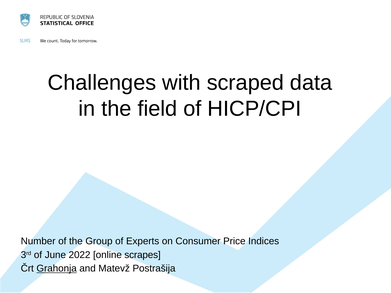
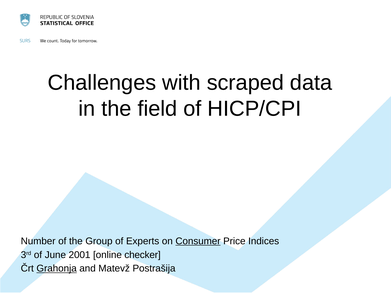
Consumer underline: none -> present (198, 241)
2022: 2022 -> 2001 (80, 255)
scrapes: scrapes -> checker (143, 255)
